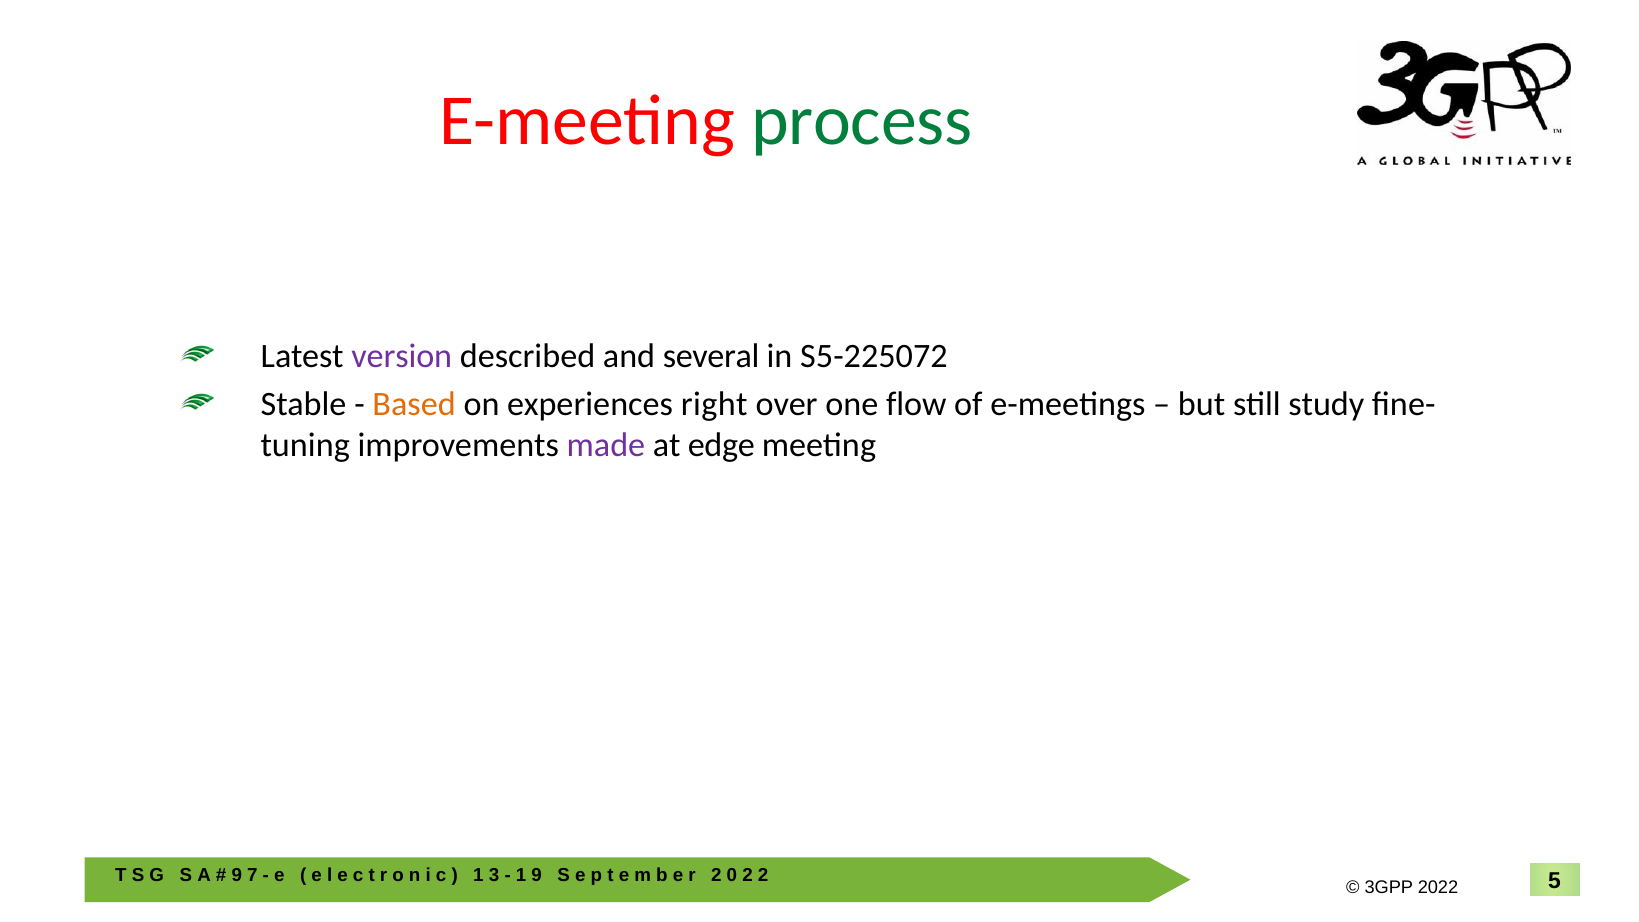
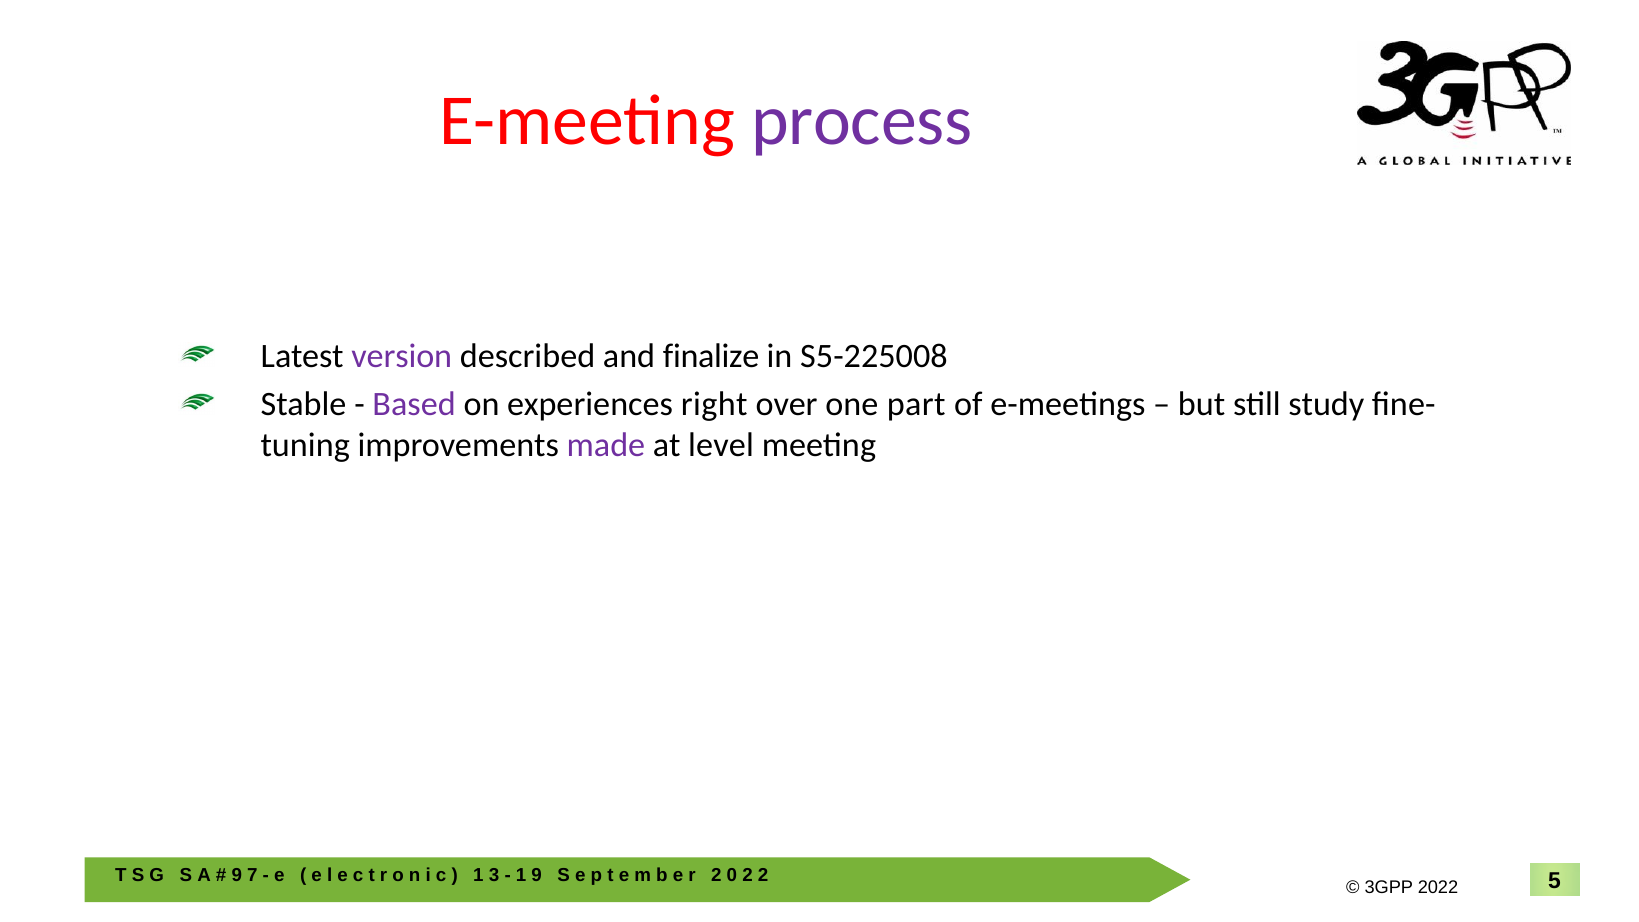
process colour: green -> purple (862, 121)
several: several -> finalize (711, 357)
S5-225072: S5-225072 -> S5-225008 (874, 357)
Based colour: orange -> purple (414, 404)
flow: flow -> part (916, 404)
edge: edge -> level (721, 445)
